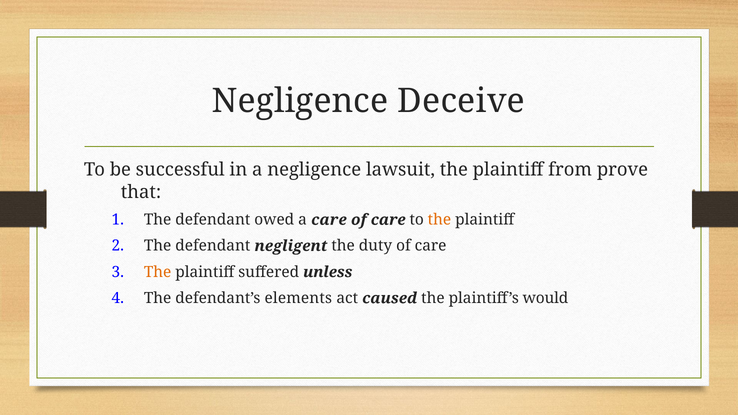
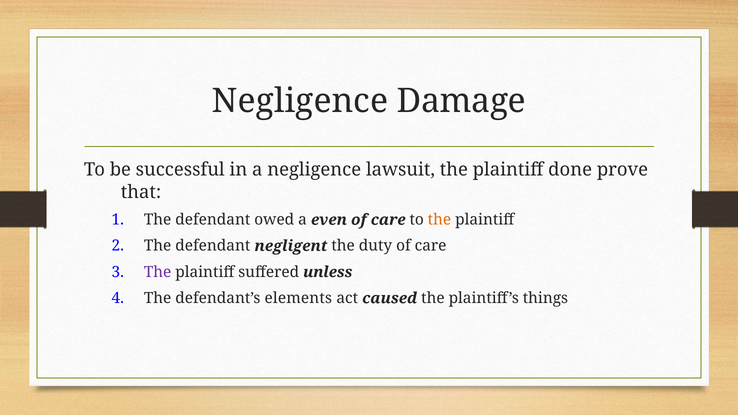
Deceive: Deceive -> Damage (461, 101)
from: from -> done (570, 170)
a care: care -> even (329, 220)
The colour: orange -> purple (158, 272)
would: would -> things (545, 298)
